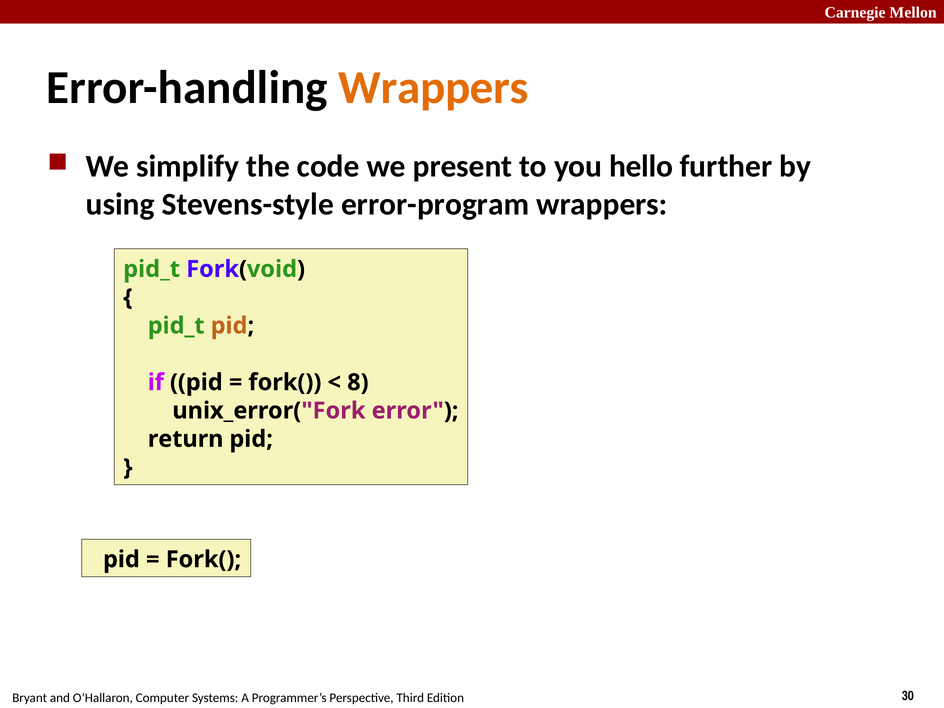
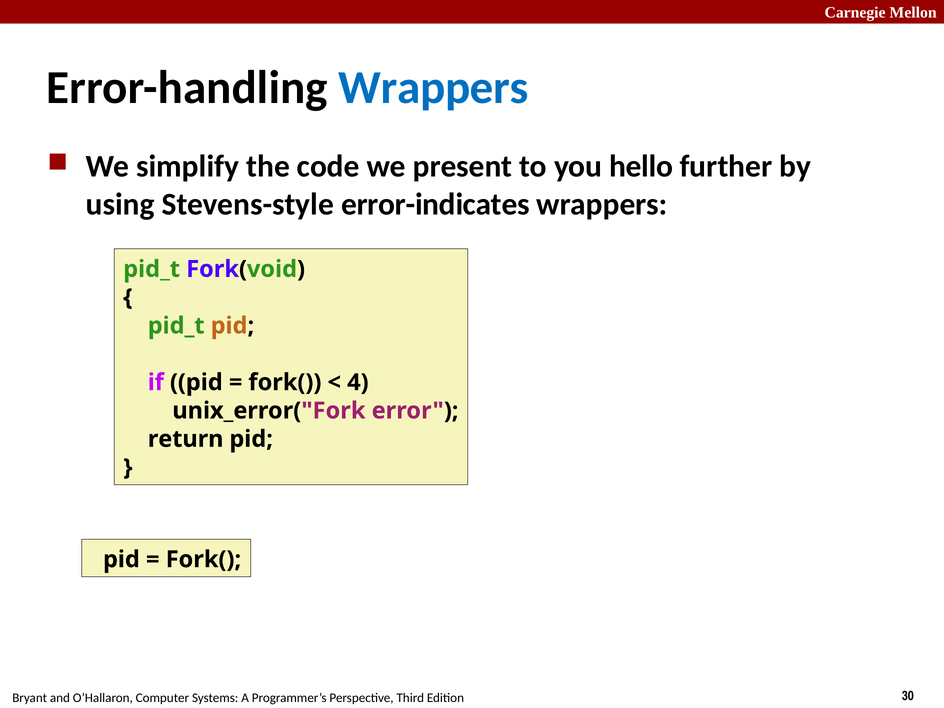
Wrappers colour: orange -> blue (433, 88)
error-program: error-program -> error-indicates (435, 204)
8: 8 -> 4 (358, 382)
